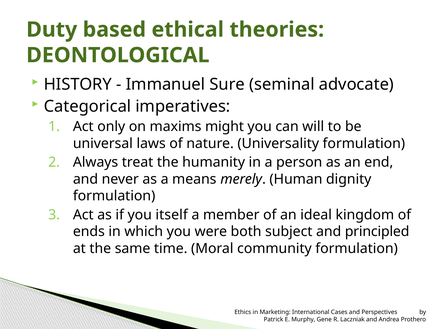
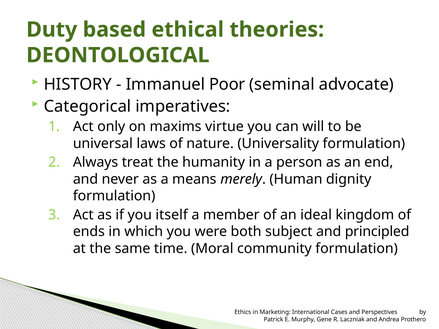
Sure: Sure -> Poor (227, 84)
might: might -> virtue (224, 127)
